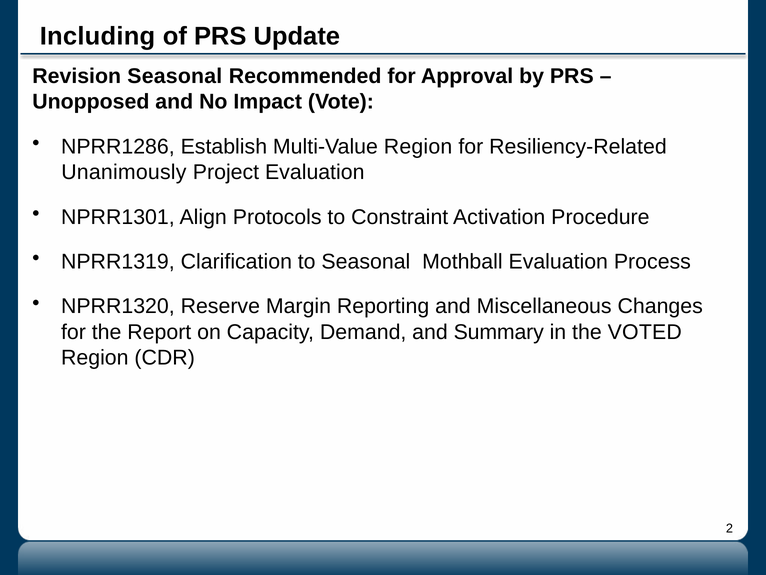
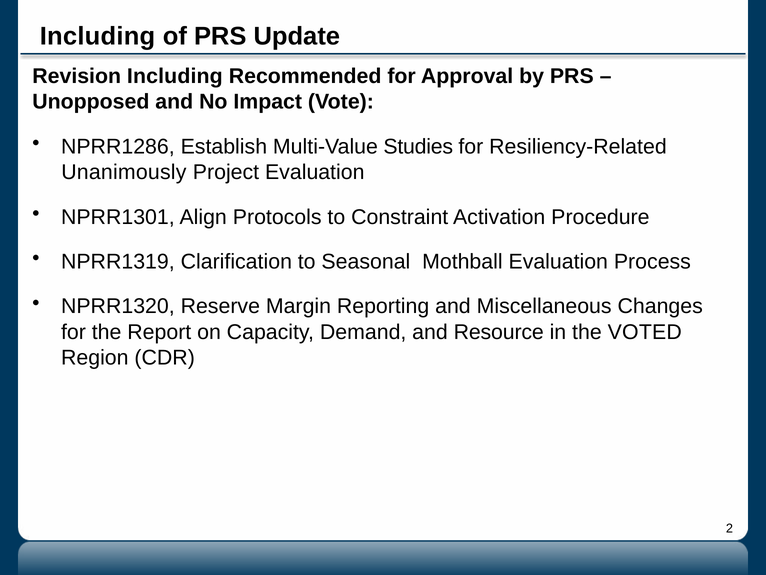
Revision Seasonal: Seasonal -> Including (175, 76)
Multi-Value Region: Region -> Studies (418, 147)
Summary: Summary -> Resource (499, 332)
